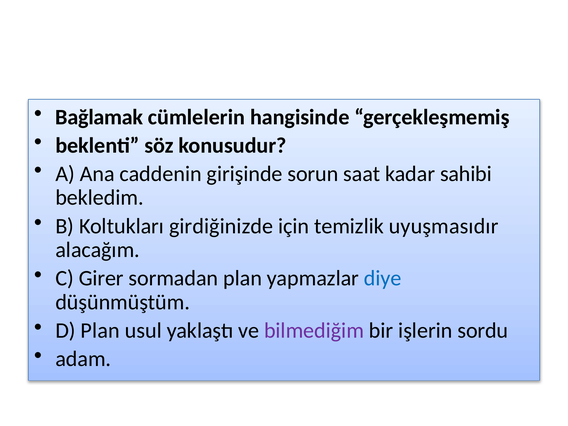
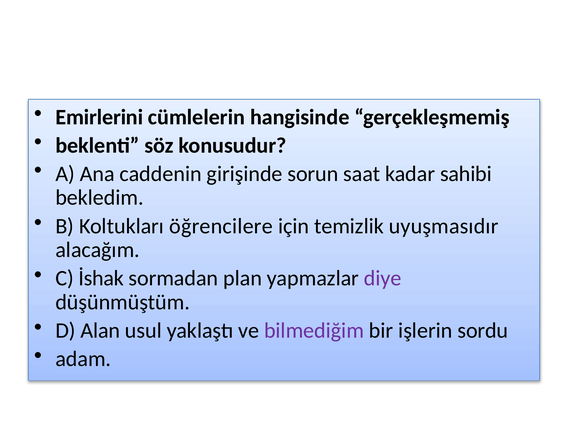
Bağlamak: Bağlamak -> Emirlerini (99, 117)
girdiğinizde: girdiğinizde -> öğrencilere (221, 226)
Girer: Girer -> İshak (101, 278)
diye colour: blue -> purple (383, 278)
D Plan: Plan -> Alan (100, 331)
